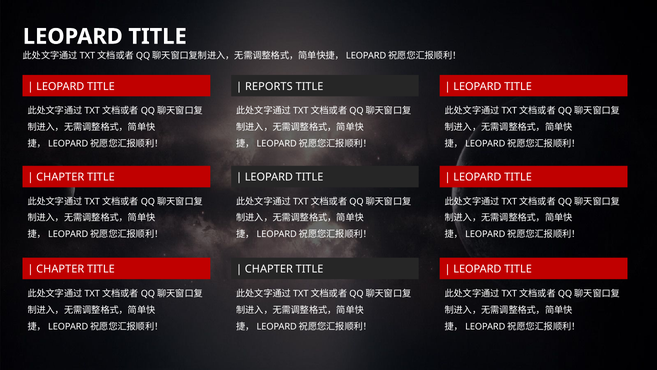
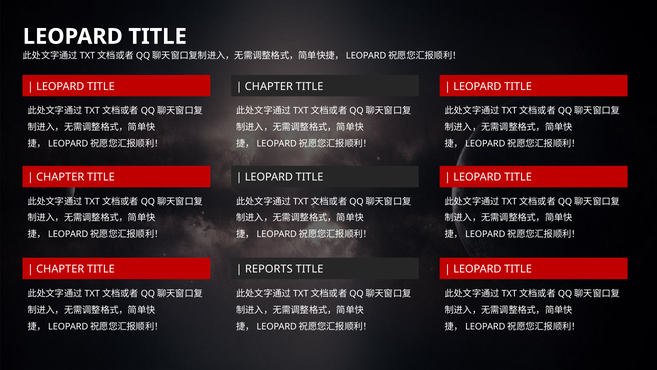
REPORTS: REPORTS -> CHAPTER (269, 86)
CHAPTER: CHAPTER -> REPORTS (269, 269)
